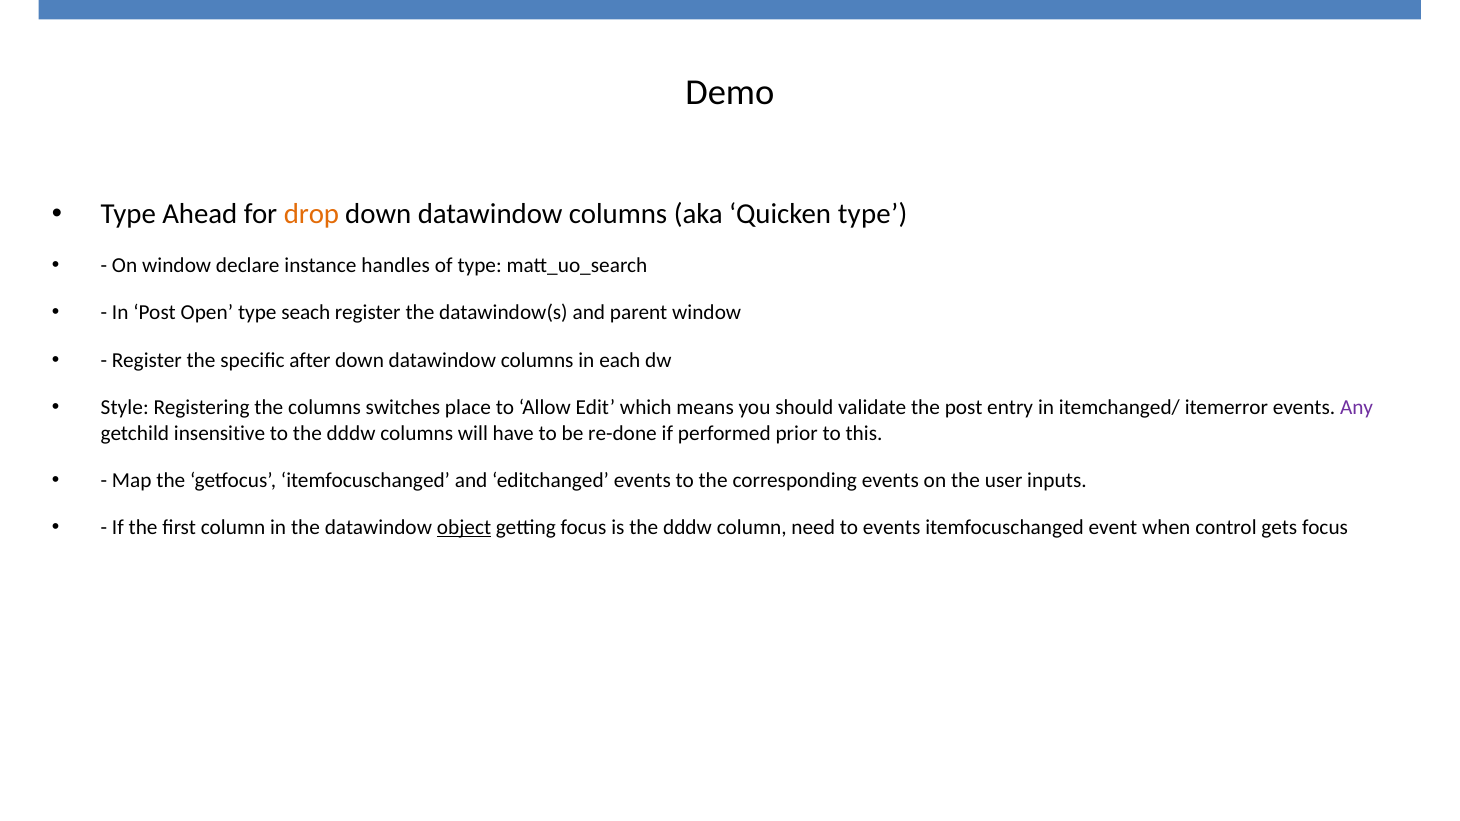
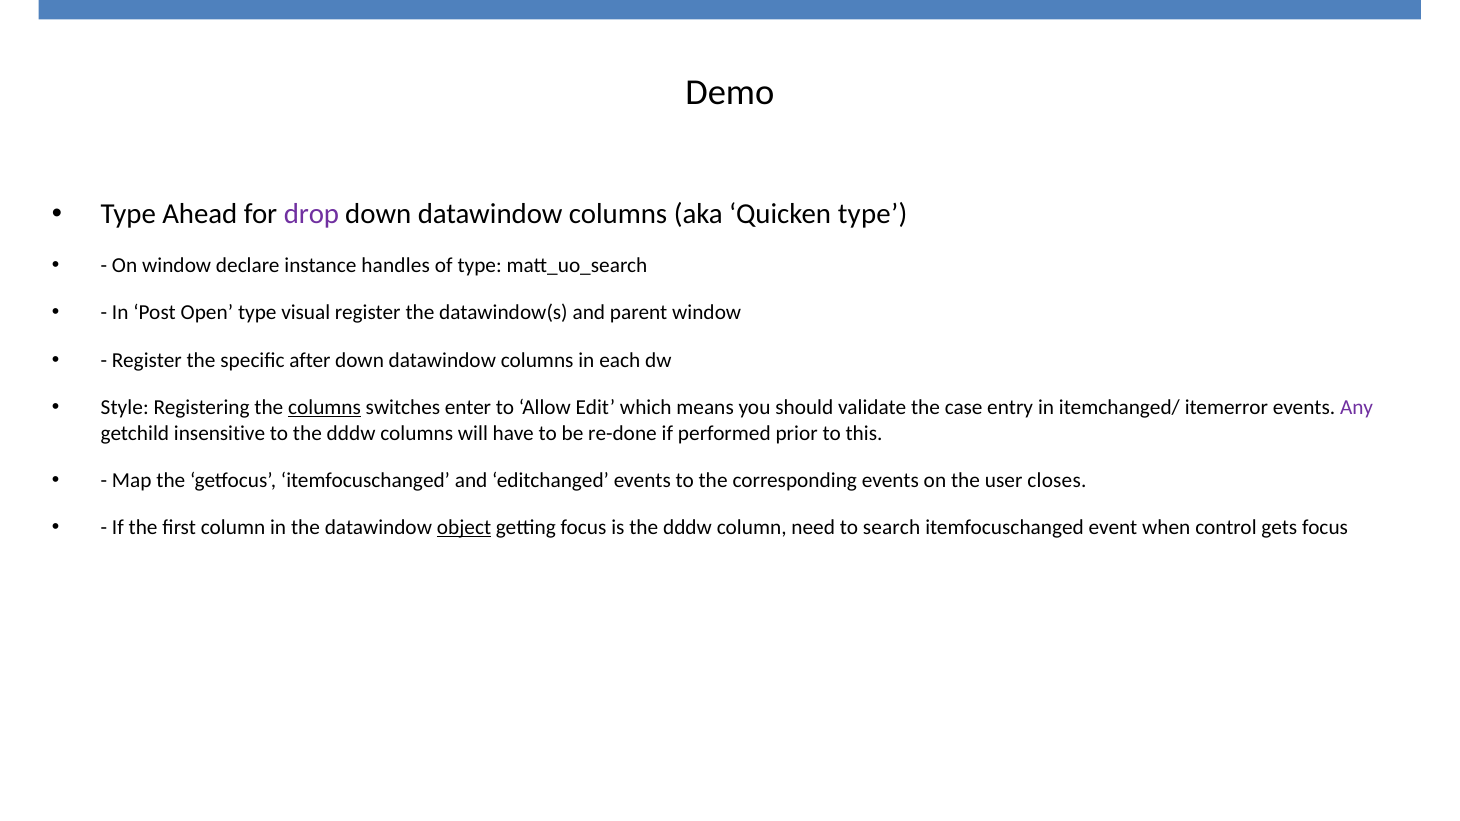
drop colour: orange -> purple (311, 214)
seach: seach -> visual (306, 313)
columns underline: none -> present (325, 408)
place: place -> enter (468, 408)
the post: post -> case (964, 408)
inputs: inputs -> closes (1057, 480)
to events: events -> search (892, 528)
